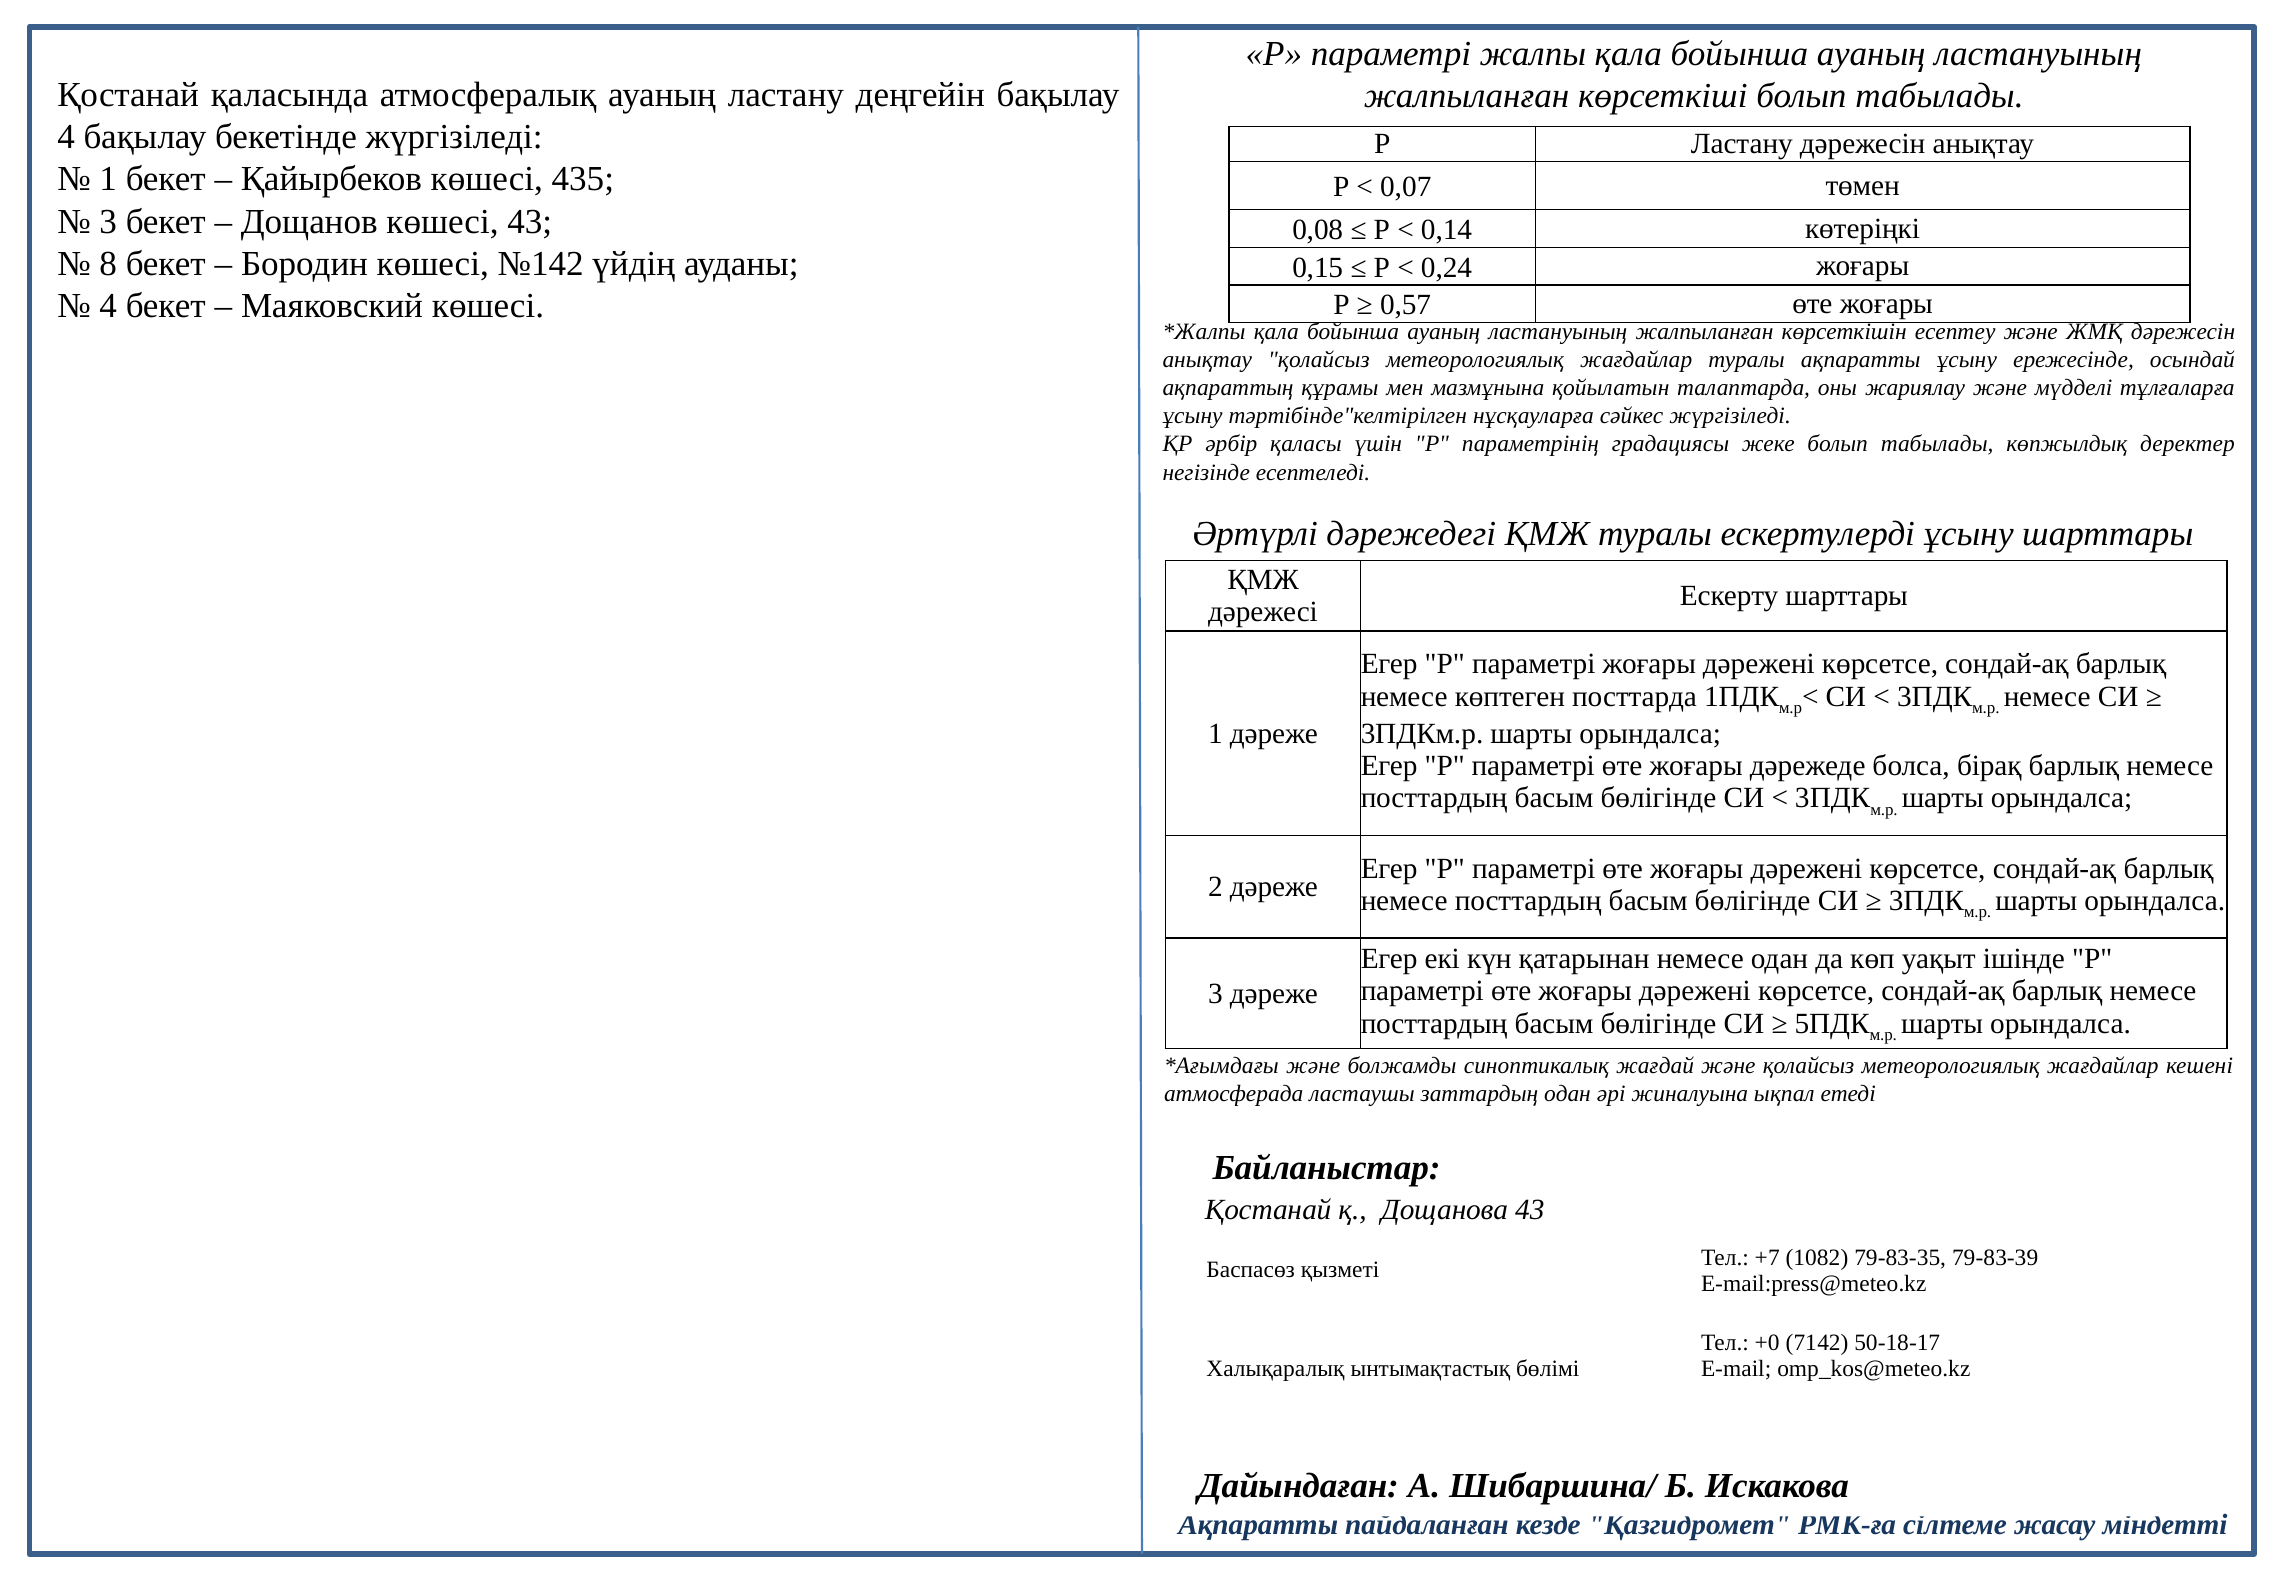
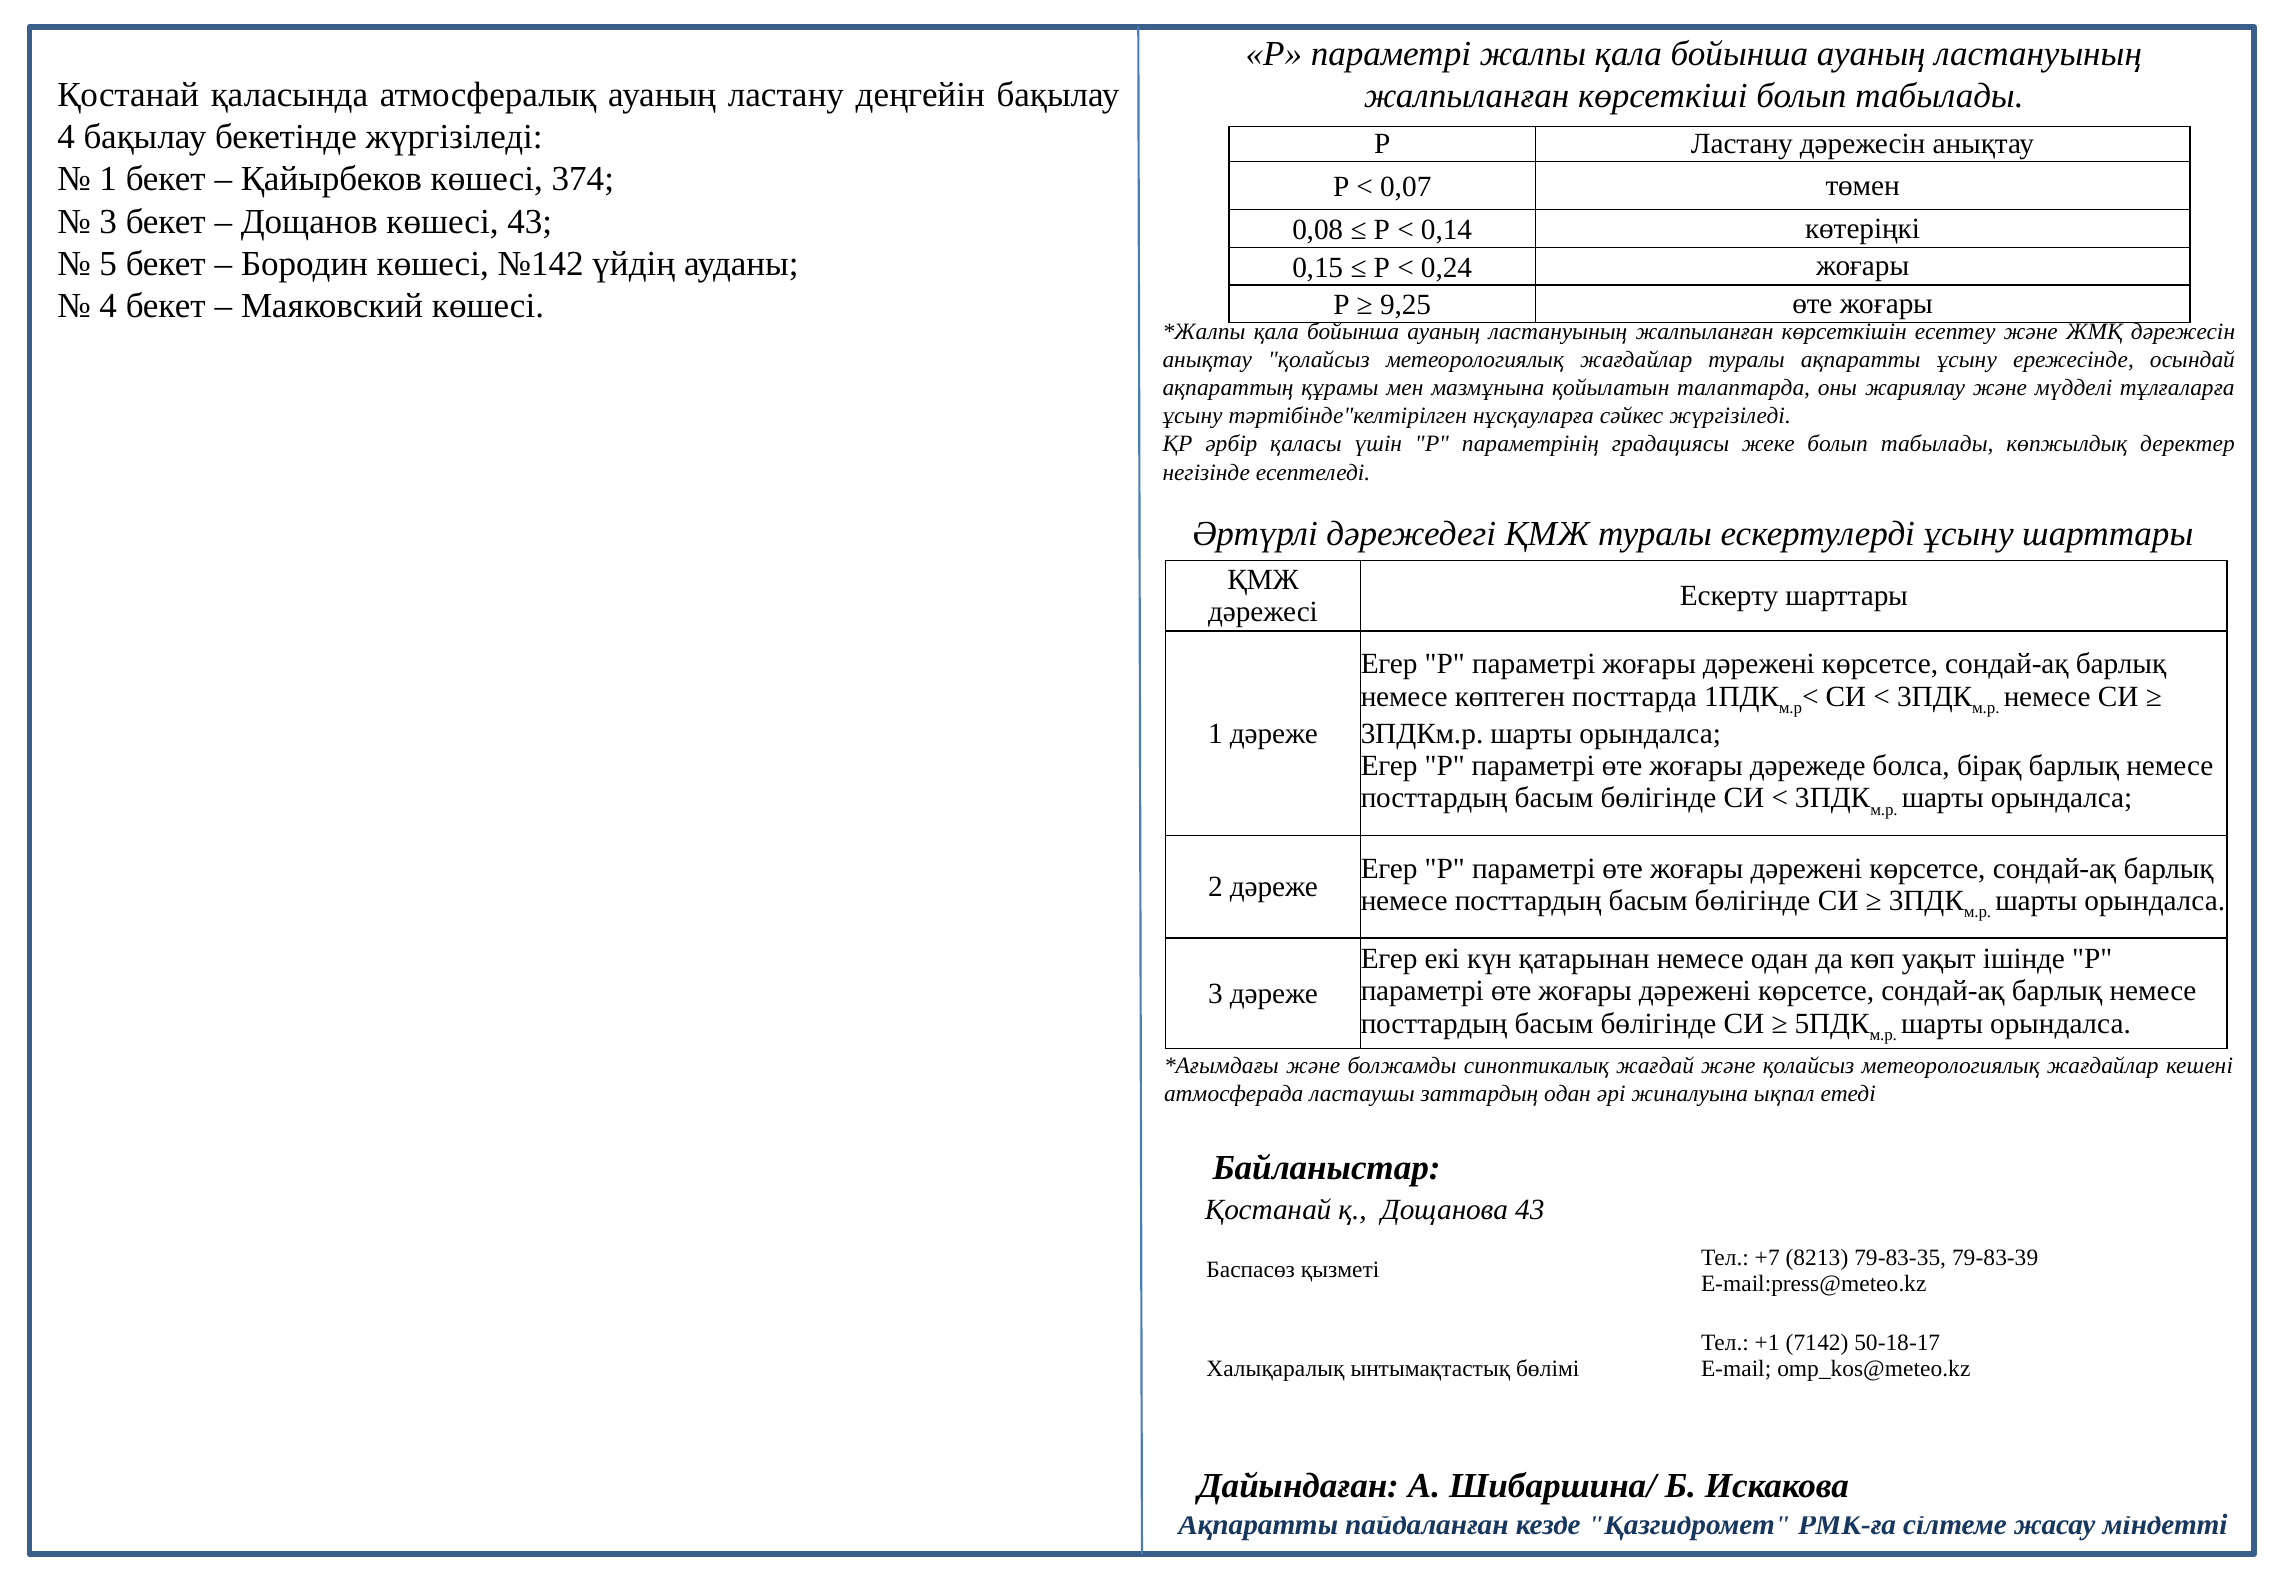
435: 435 -> 374 (583, 179)
8: 8 -> 5 (108, 264)
0,57: 0,57 -> 9,25 (1406, 305)
1082: 1082 -> 8213 (1817, 1257)
+0: +0 -> +1 (1767, 1342)
